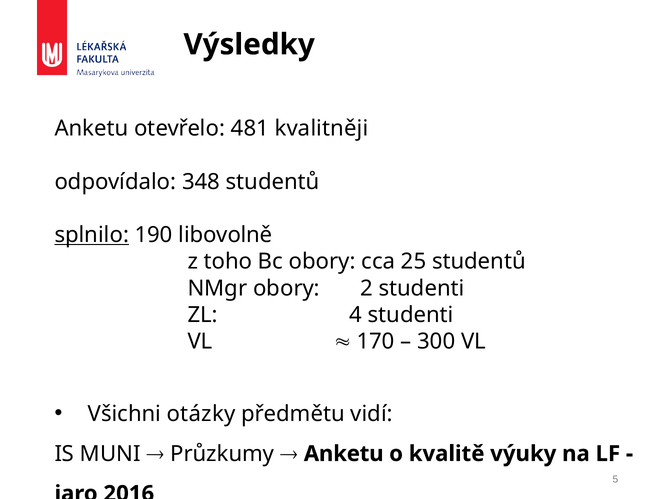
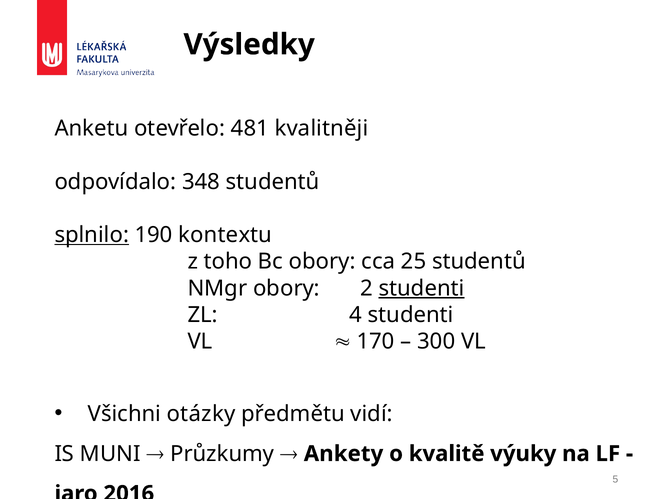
libovolně: libovolně -> kontextu (225, 235)
studenti underline: none -> present (422, 288)
Anketu: Anketu -> Ankety (344, 453)
